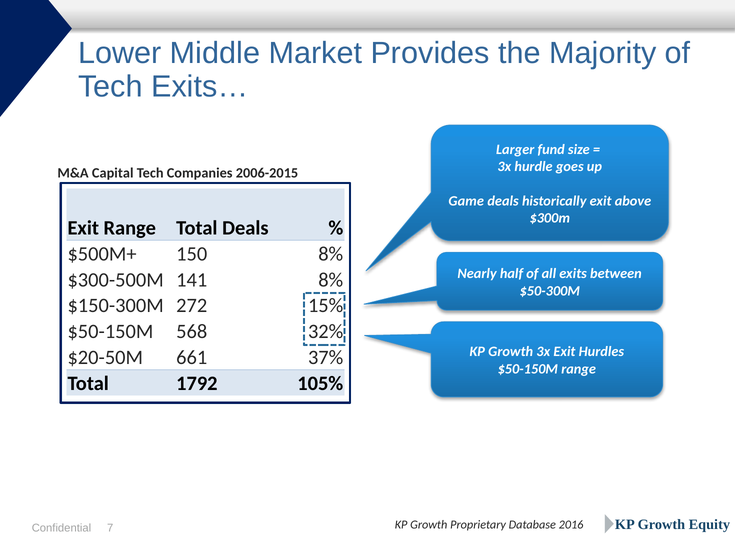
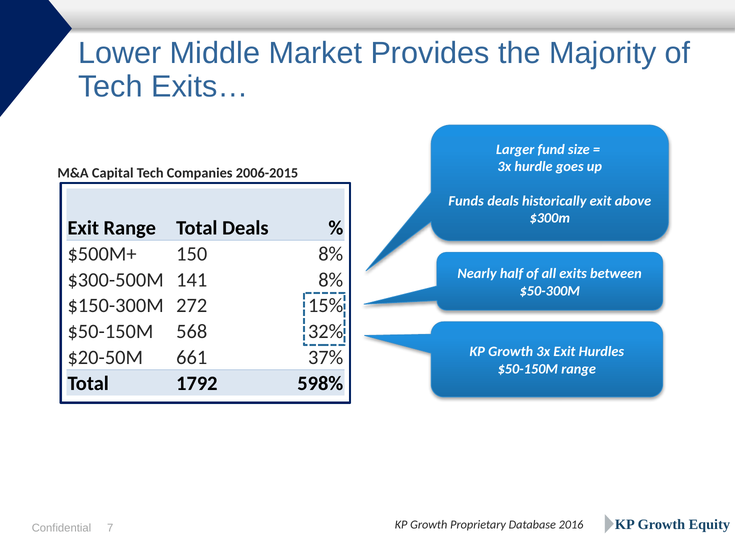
Game: Game -> Funds (466, 201)
105%: 105% -> 598% (320, 384)
